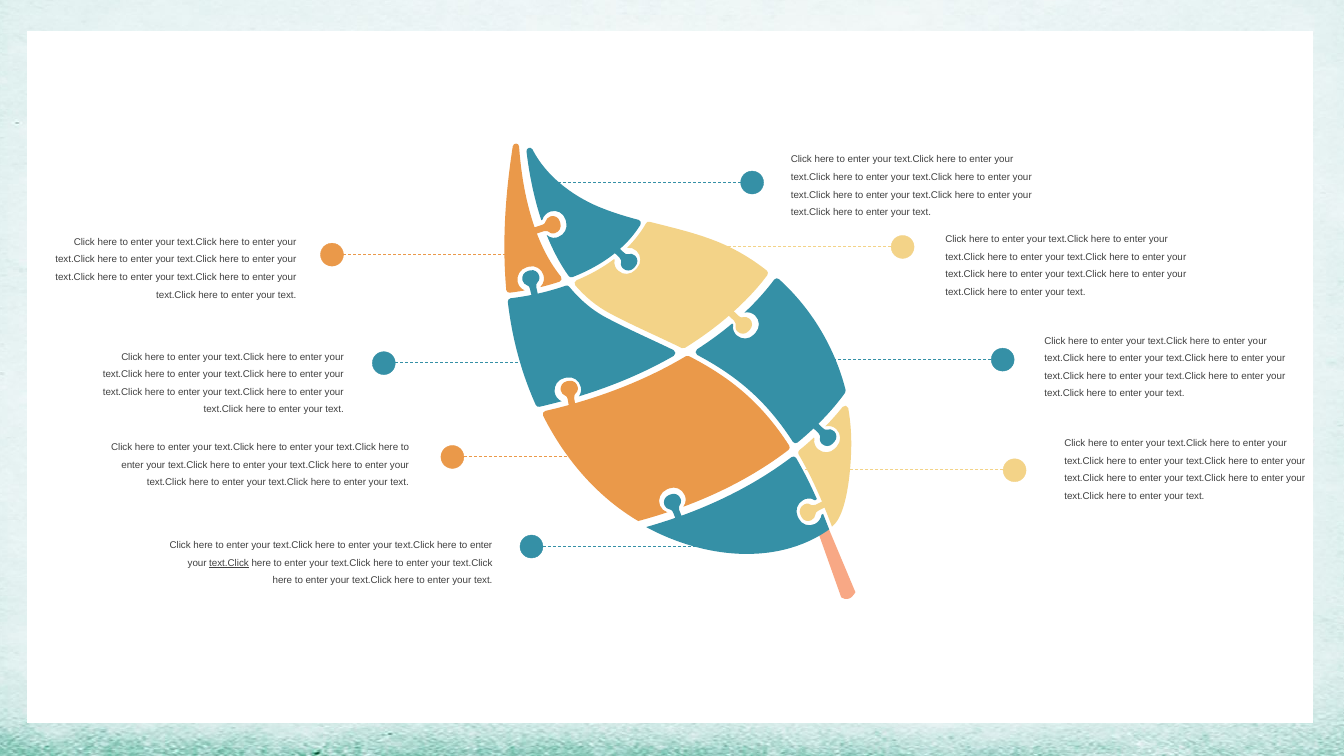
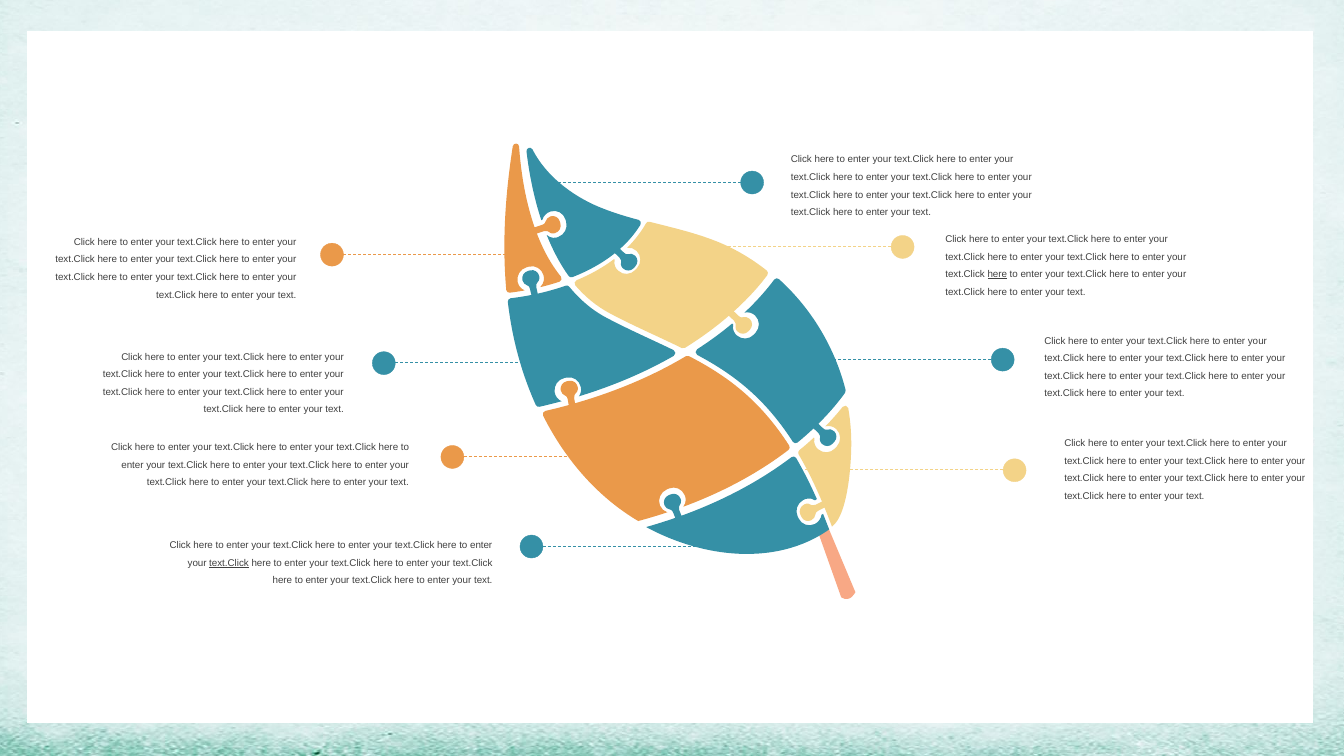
here underline: none -> present (997, 274)
